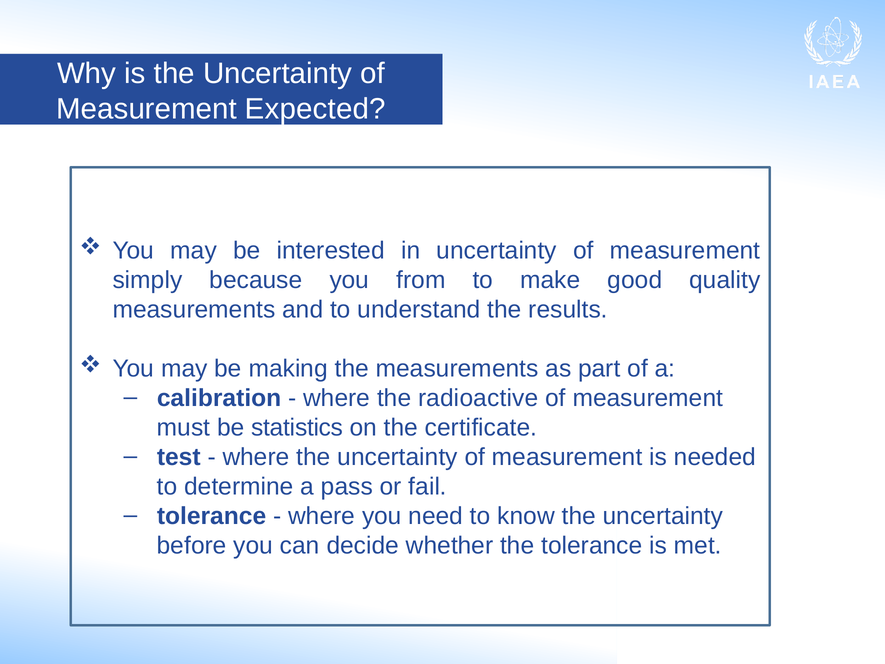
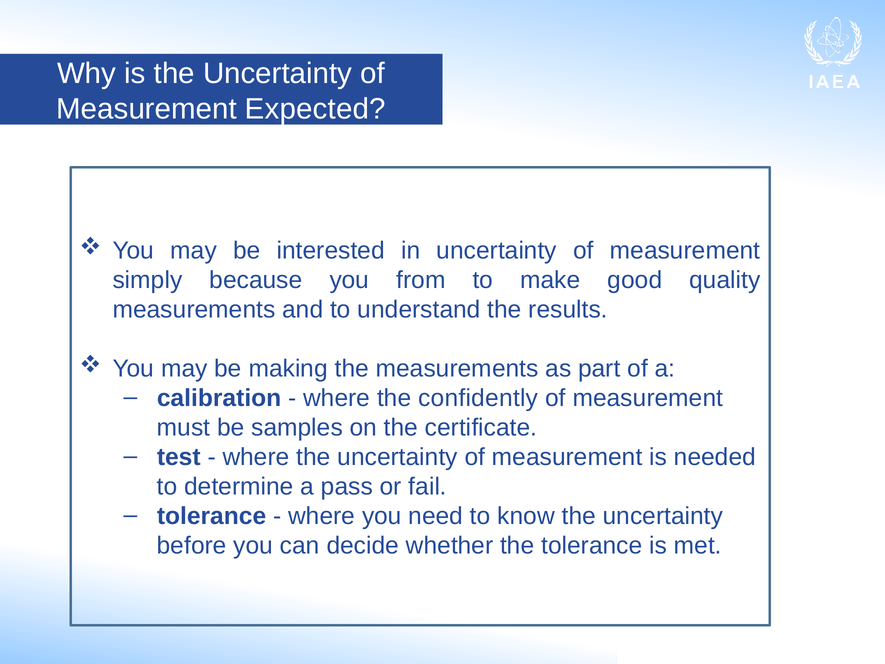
radioactive: radioactive -> confidently (478, 398)
statistics: statistics -> samples (297, 427)
